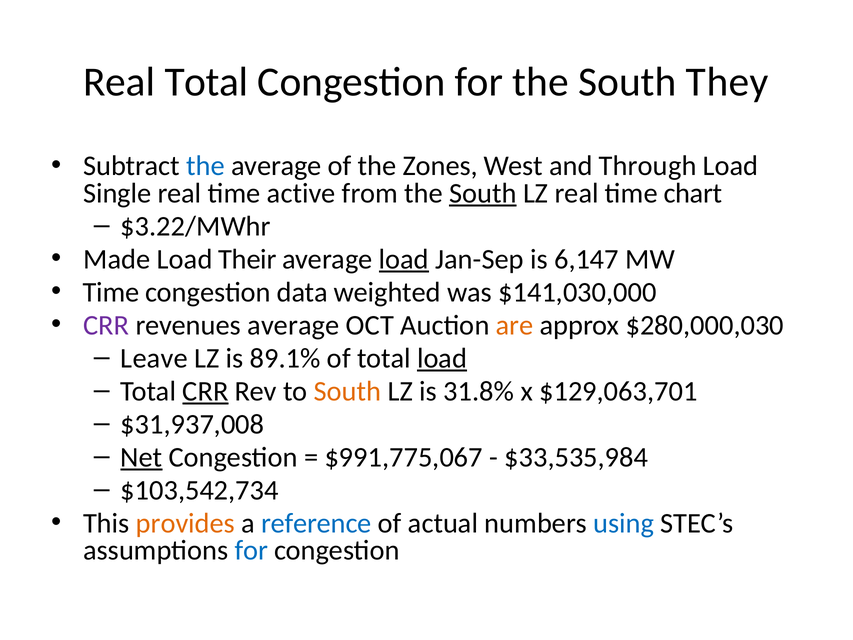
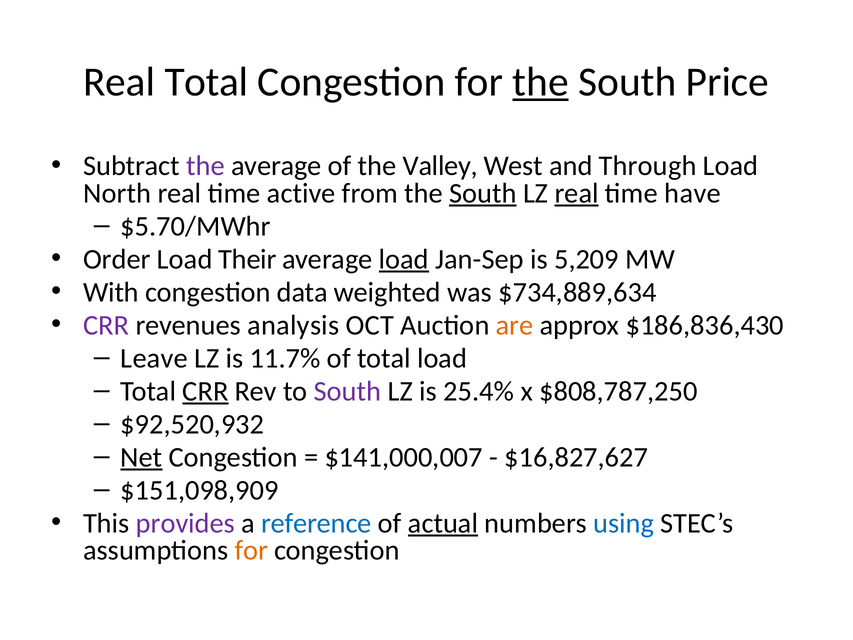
the underline: none -> present (541, 82)
They: They -> Price (727, 82)
the colour: blue -> purple (206, 166)
Zones: Zones -> Valley (440, 166)
Single: Single -> North (117, 193)
real underline: none -> present (577, 193)
chart: chart -> have (693, 193)
$3.22/MWhr: $3.22/MWhr -> $5.70/MWhr (196, 226)
Made: Made -> Order (117, 259)
6,147: 6,147 -> 5,209 (586, 259)
Time: Time -> With (111, 292)
$141,030,000: $141,030,000 -> $734,889,634 (577, 292)
revenues average: average -> analysis (293, 325)
$280,000,030: $280,000,030 -> $186,836,430 (705, 325)
89.1%: 89.1% -> 11.7% (285, 358)
load underline: present -> none (442, 358)
South colour: orange -> purple (347, 391)
31.8%: 31.8% -> 25.4% (479, 391)
$129,063,701: $129,063,701 -> $808,787,250 (618, 391)
$31,937,008: $31,937,008 -> $92,520,932 (192, 424)
$991,775,067: $991,775,067 -> $141,000,007 (404, 457)
$33,535,984: $33,535,984 -> $16,827,627 (576, 457)
$103,542,734: $103,542,734 -> $151,098,909 (200, 490)
provides colour: orange -> purple (185, 523)
actual underline: none -> present (443, 523)
for colour: blue -> orange (251, 550)
